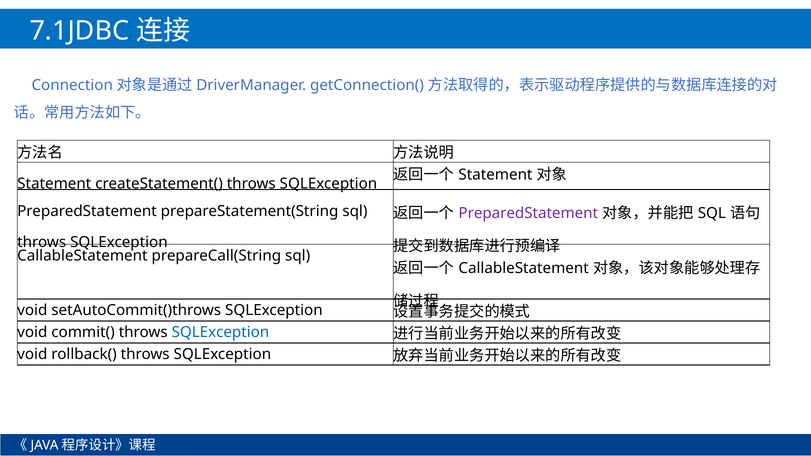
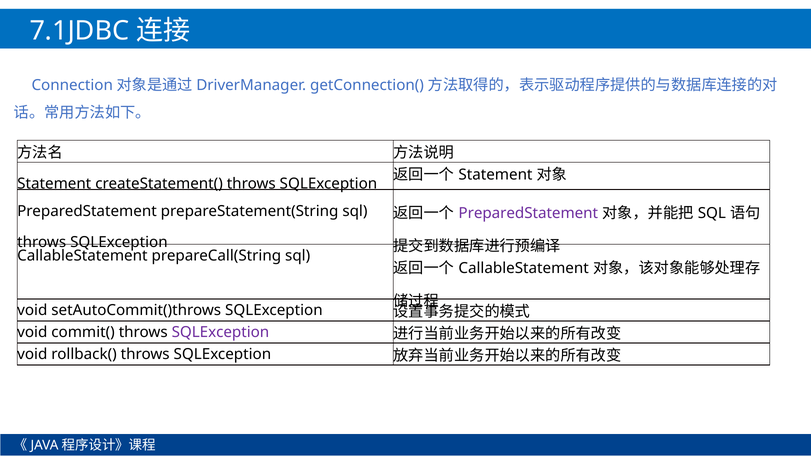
SQLException colour: blue -> purple (220, 332)
